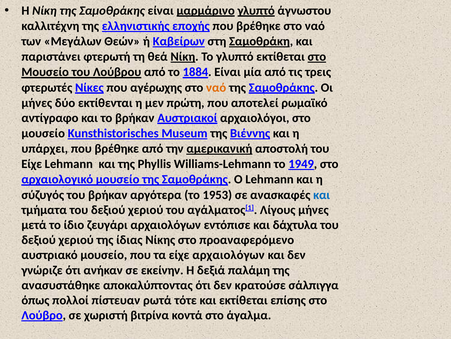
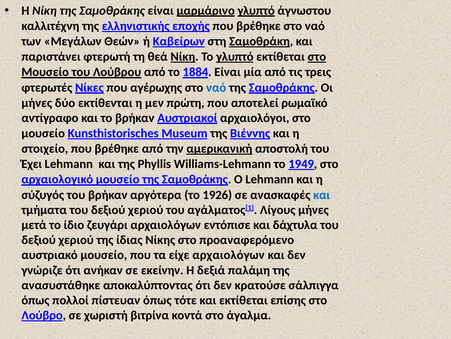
γλυπτό underline: none -> present (235, 57)
ναό colour: orange -> blue (216, 87)
υπάρχει: υπάρχει -> στοιχείο (45, 148)
Είχε: Είχε -> Έχει (32, 164)
1953: 1953 -> 1926 (217, 194)
πίστευαν ρωτά: ρωτά -> όπως (157, 300)
